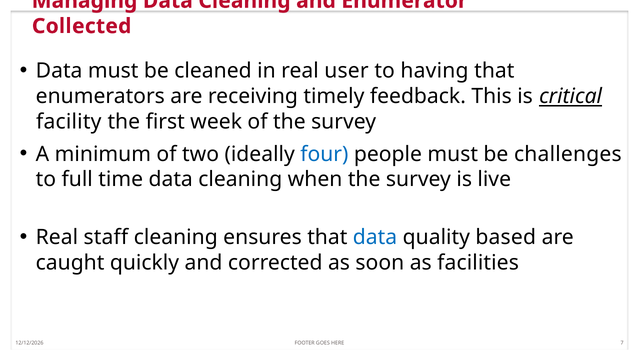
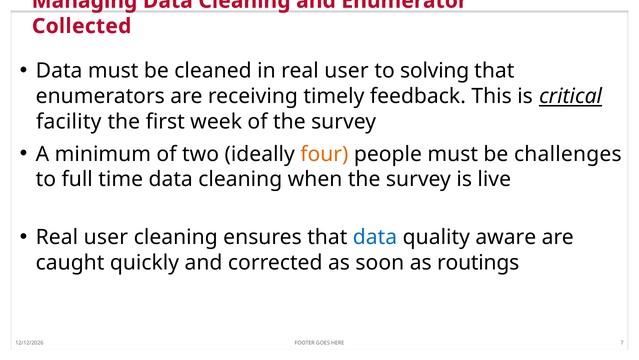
having: having -> solving (435, 71)
four colour: blue -> orange (324, 154)
staff: staff -> user (106, 237)
based: based -> aware (506, 237)
facilities: facilities -> routings (478, 262)
